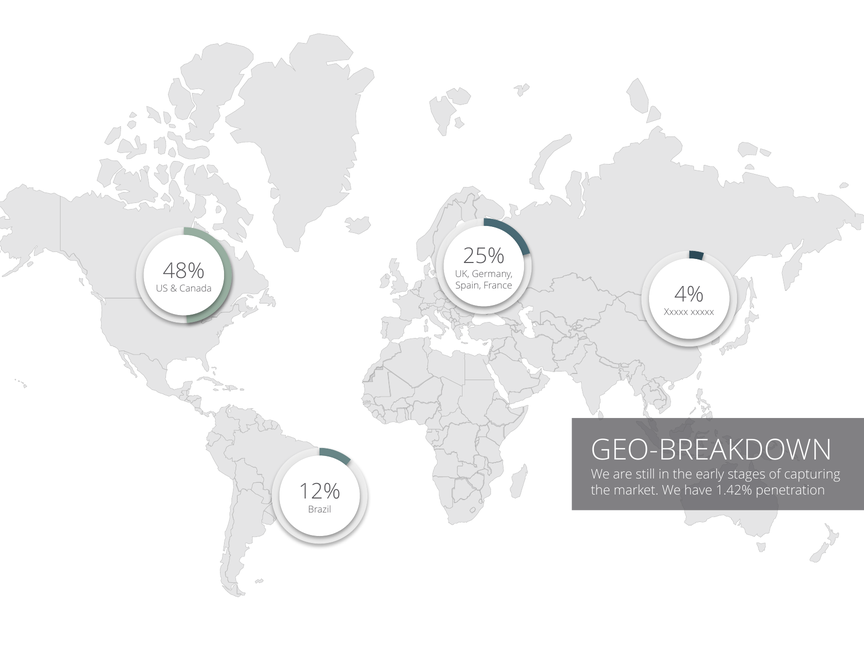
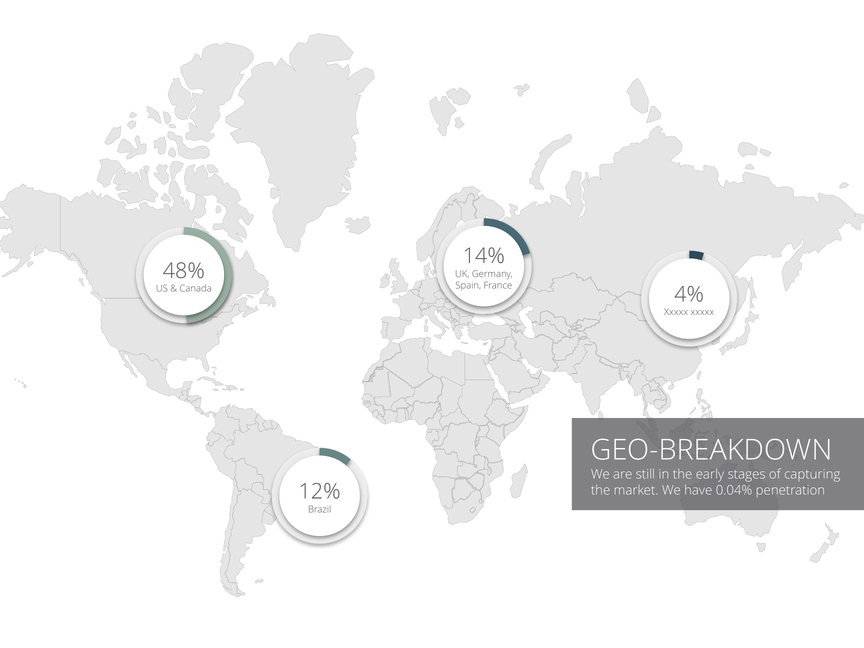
25%: 25% -> 14% (484, 256)
1.42%: 1.42% -> 0.04% (734, 490)
